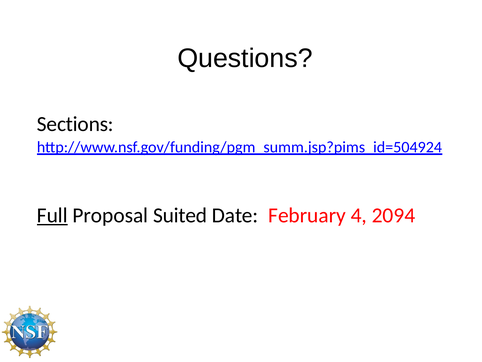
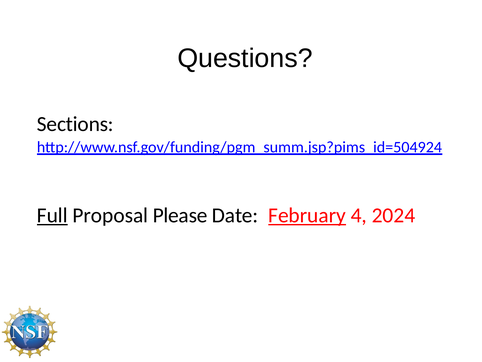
Suited: Suited -> Please (180, 215)
February underline: none -> present (307, 215)
2094: 2094 -> 2024 (394, 215)
